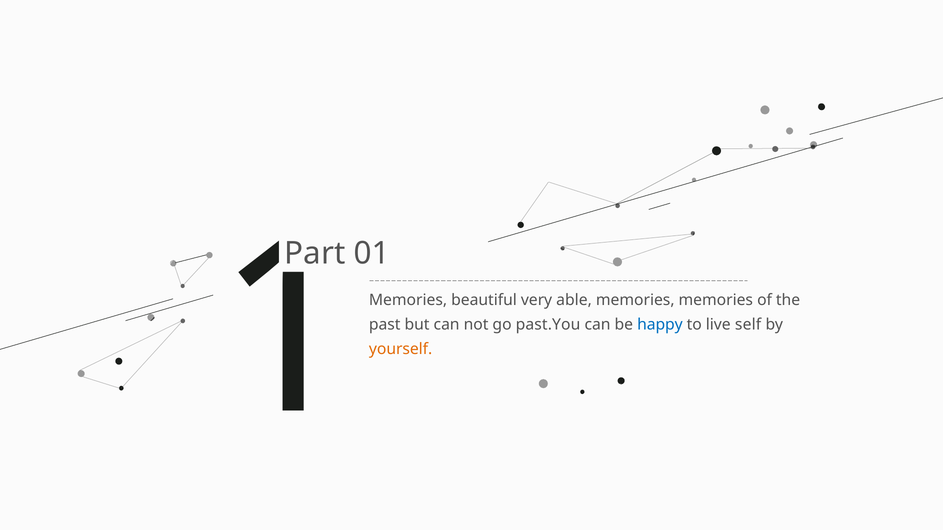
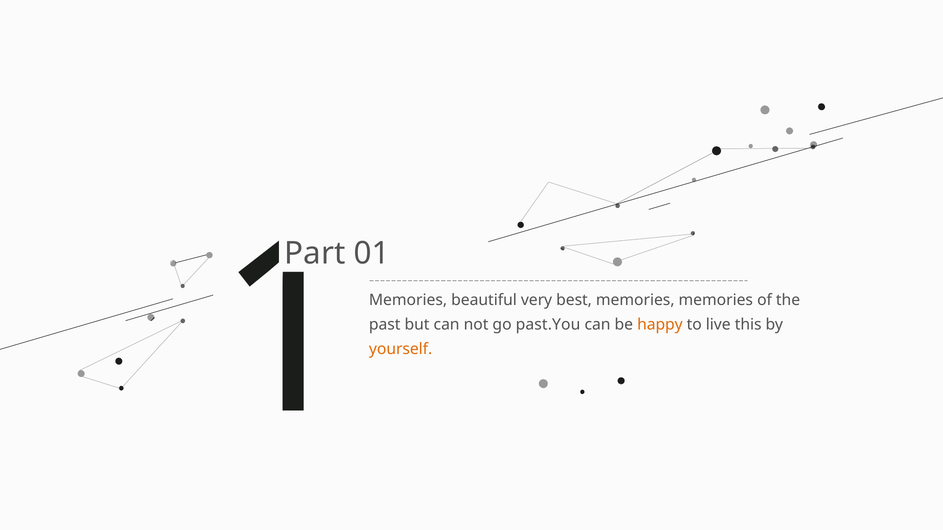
able: able -> best (574, 300)
happy colour: blue -> orange (660, 325)
self: self -> this (748, 325)
